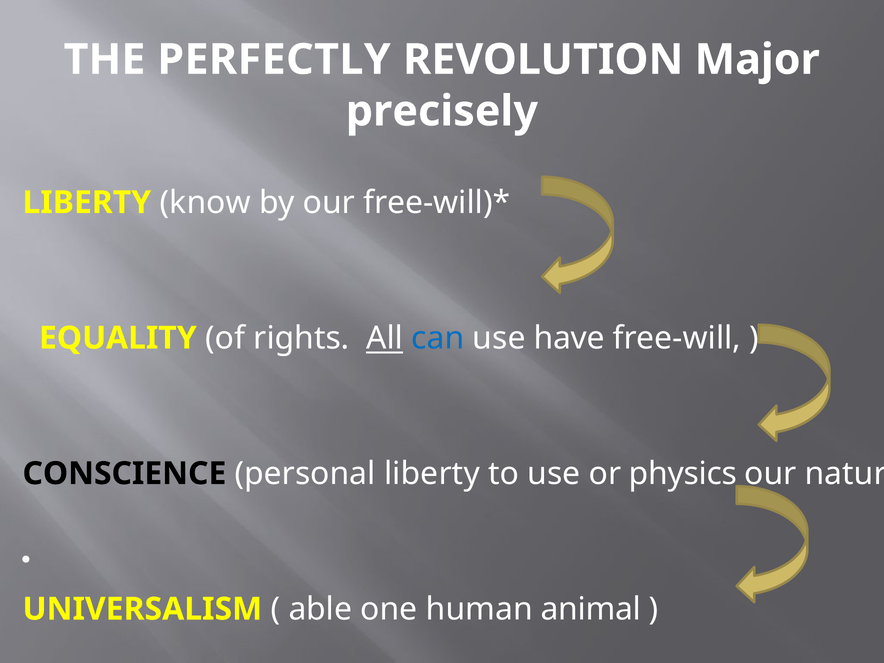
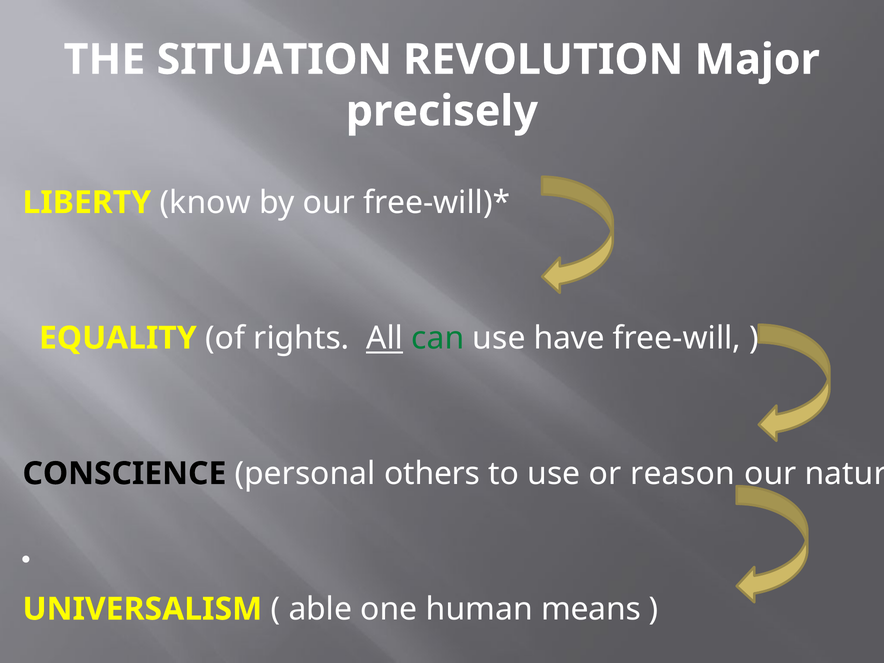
PERFECTLY: PERFECTLY -> SITUATION (274, 60)
can colour: blue -> green (438, 338)
personal liberty: liberty -> others (432, 474)
physics: physics -> reason (683, 474)
animal: animal -> means (591, 609)
